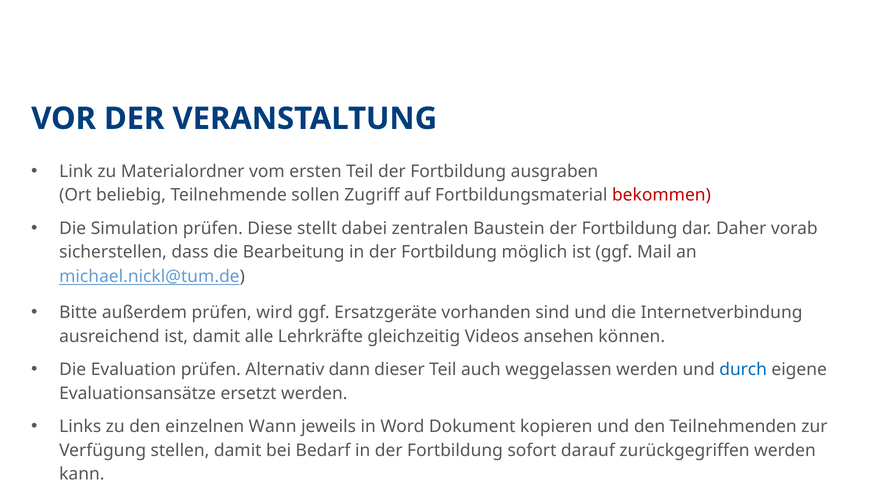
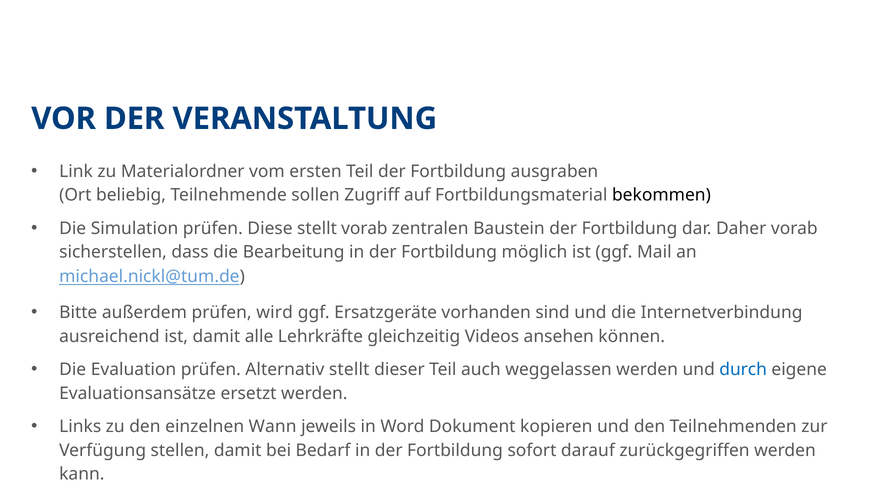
bekommen colour: red -> black (661, 195)
stellt dabei: dabei -> vorab (364, 228)
Alternativ dann: dann -> stellt (349, 369)
